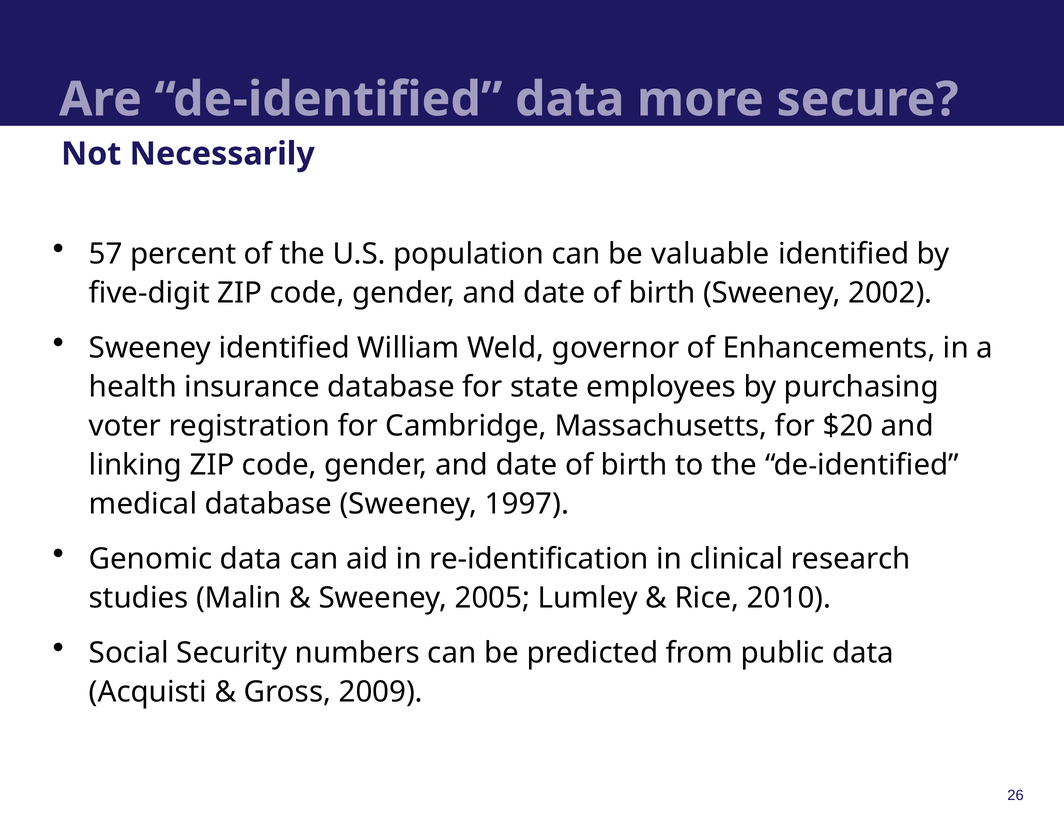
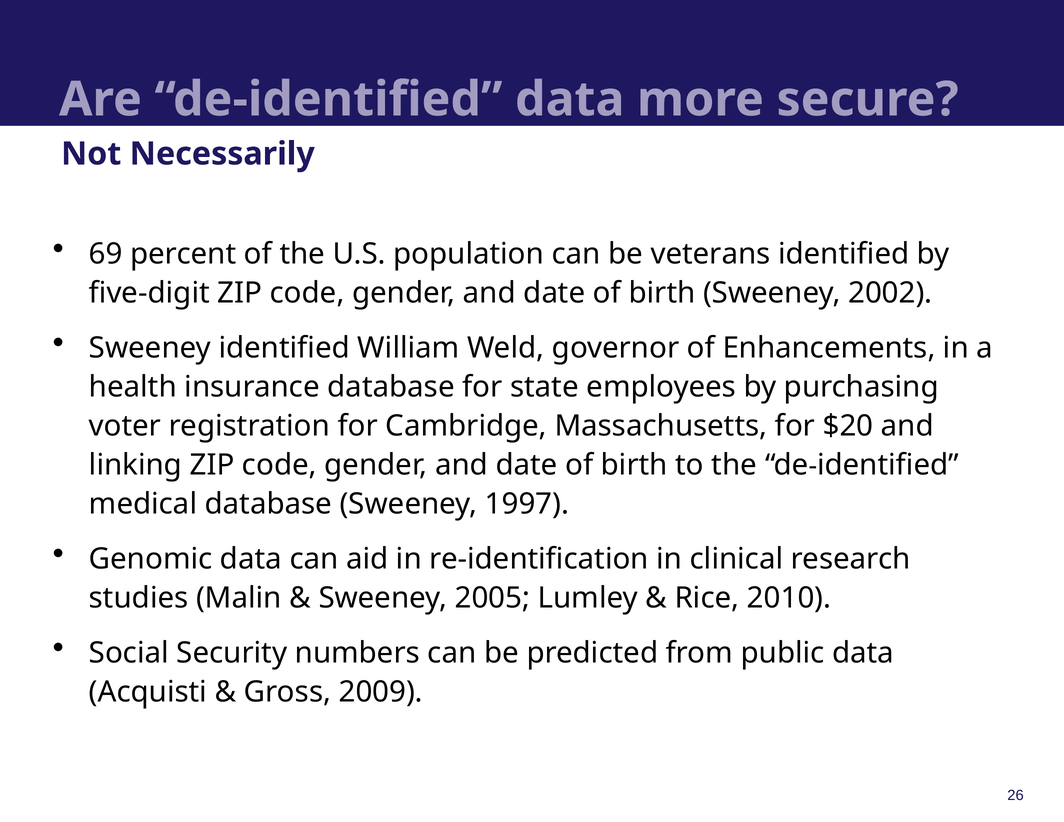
57: 57 -> 69 (106, 254)
valuable: valuable -> veterans (711, 254)
